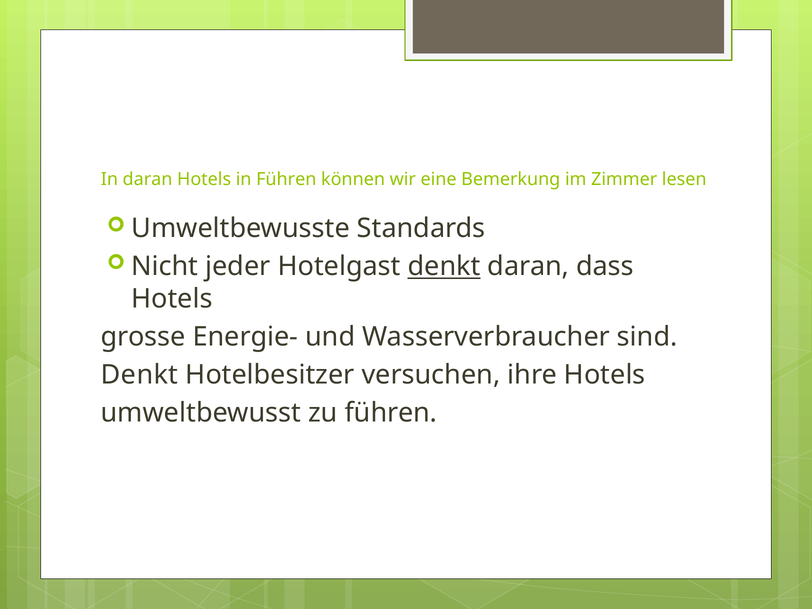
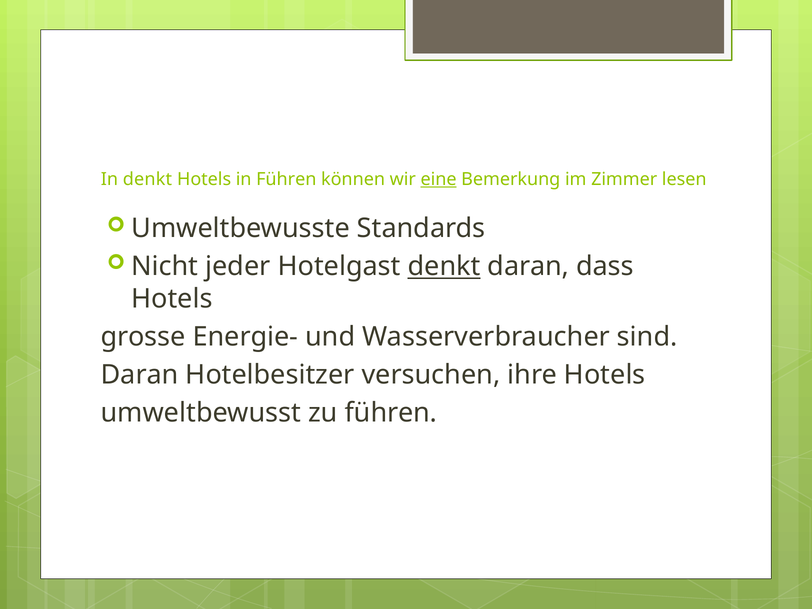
In daran: daran -> denkt (147, 179)
eine underline: none -> present (439, 179)
Denkt: Denkt -> Daran (140, 375)
